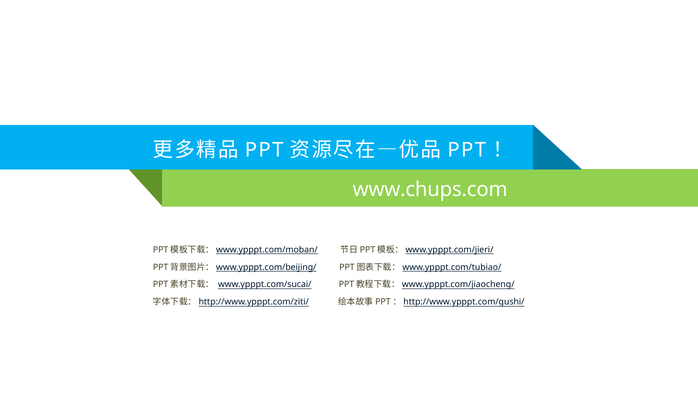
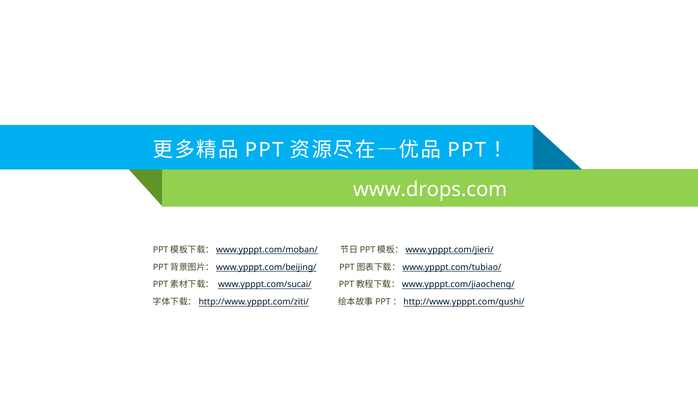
www.chups.com: www.chups.com -> www.drops.com (430, 189)
